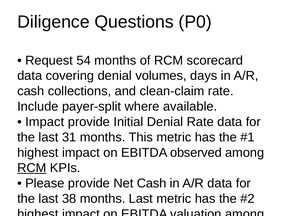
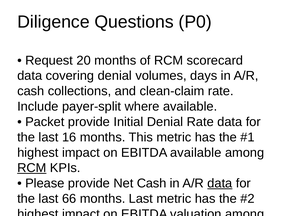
54: 54 -> 20 (84, 60)
Impact: Impact -> Packet (45, 122)
31: 31 -> 16 (69, 137)
EBITDA observed: observed -> available (196, 153)
data underline: none -> present (220, 183)
38: 38 -> 66 (69, 199)
